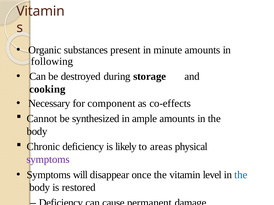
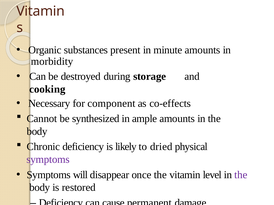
following: following -> morbidity (52, 62)
areas: areas -> dried (161, 147)
the colour: blue -> purple (241, 175)
